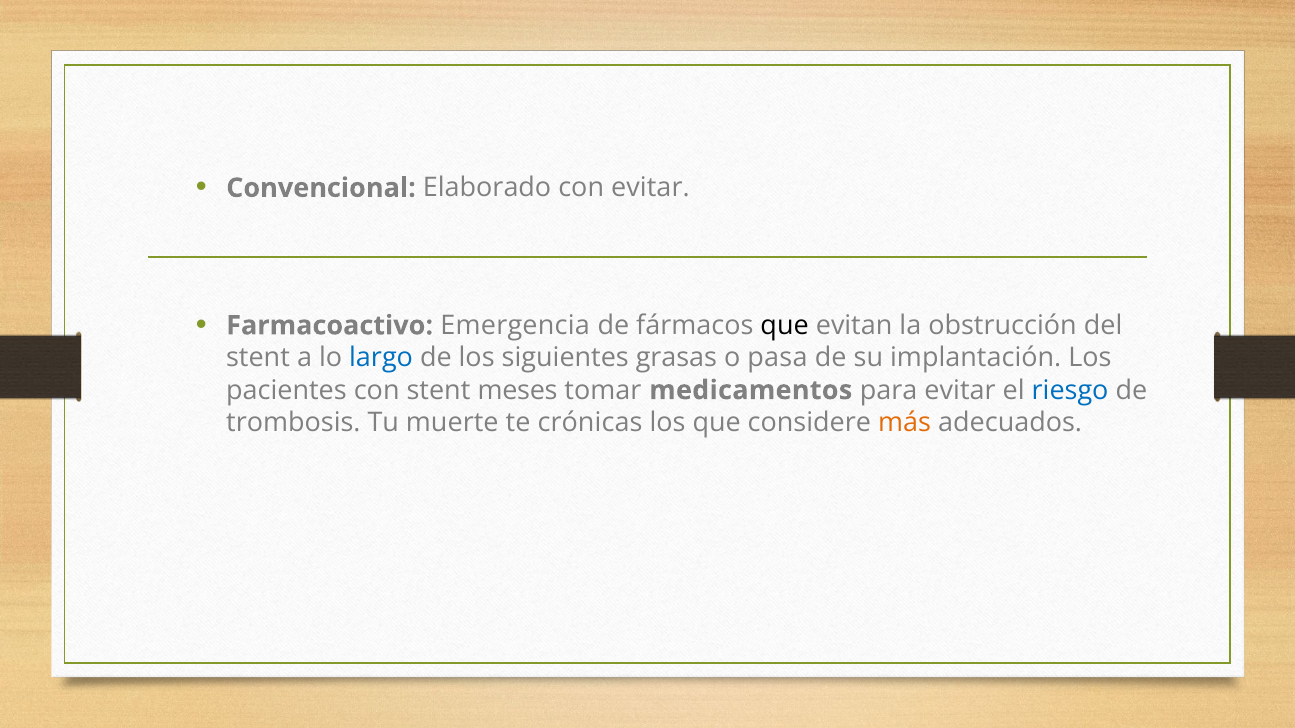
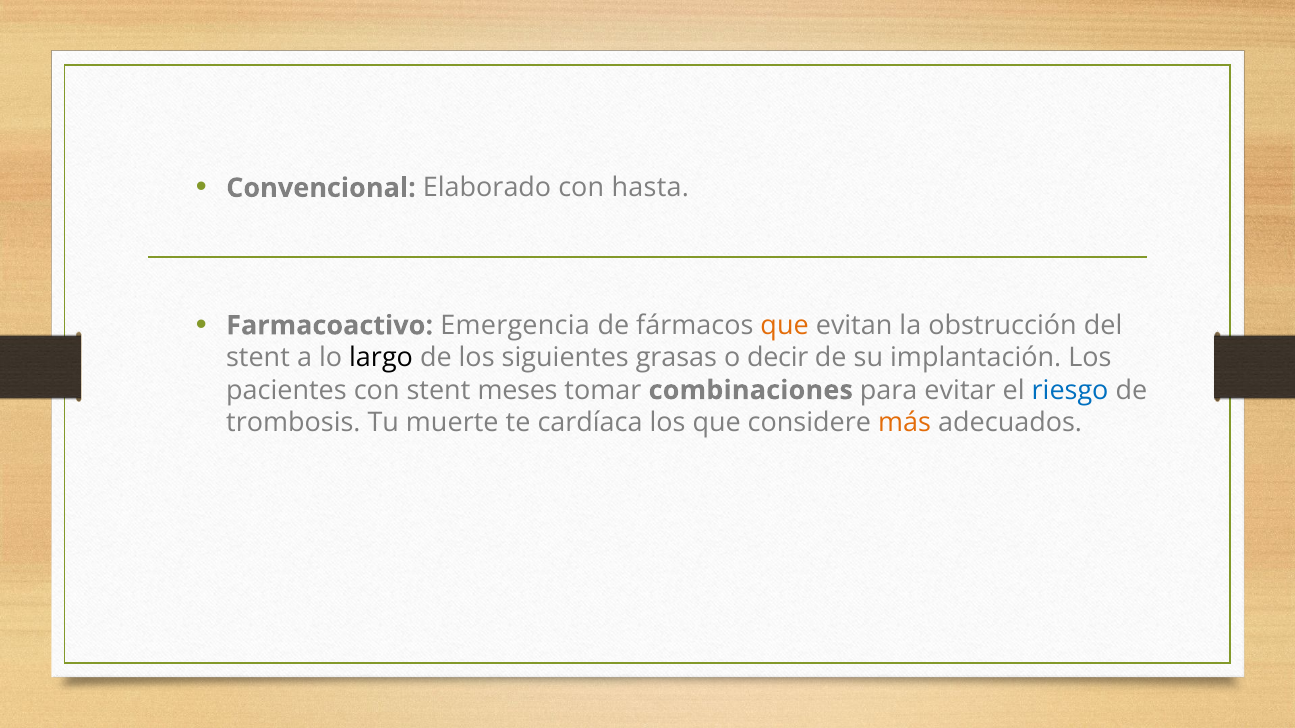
con evitar: evitar -> hasta (650, 188)
que colour: black -> orange (785, 326)
largo colour: blue -> black (381, 358)
pasa: pasa -> decir (778, 358)
medicamentos: medicamentos -> combinaciones (751, 390)
crónicas: crónicas -> cardíaca (590, 423)
